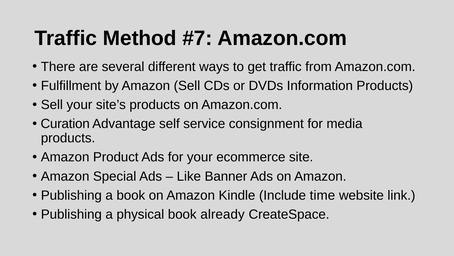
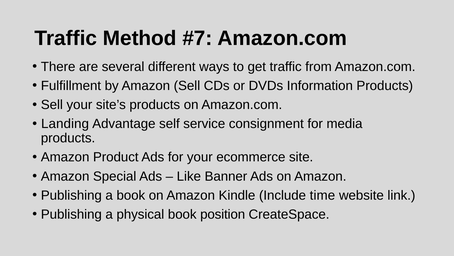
Curation: Curation -> Landing (65, 124)
already: already -> position (223, 214)
